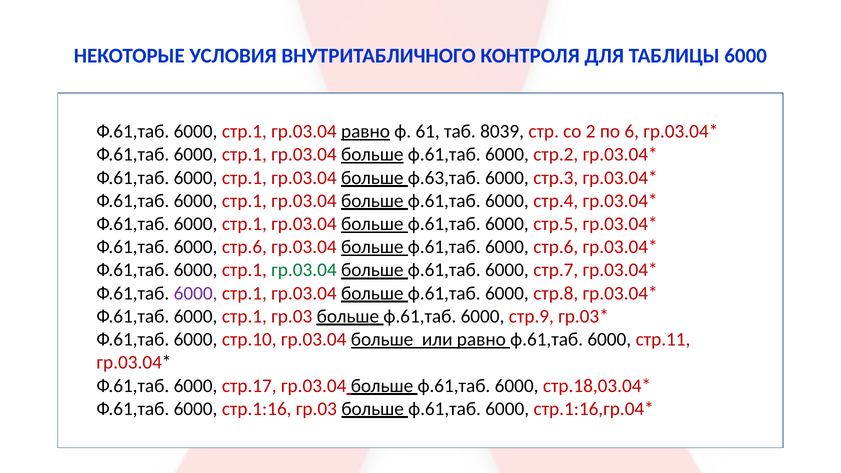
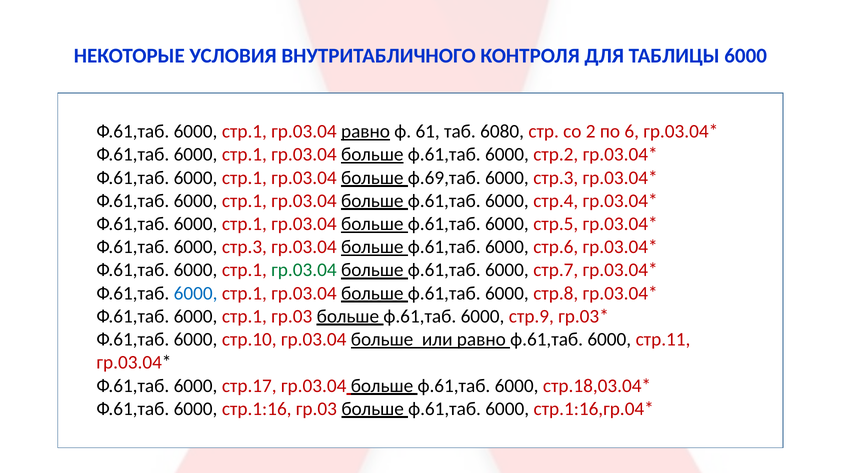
8039: 8039 -> 6080 (502, 131)
ф.63,таб: ф.63,таб -> ф.69,таб (444, 178)
стр.6: стр.6 -> стр.3 (244, 247)
6000 colour: purple -> blue (196, 293)
